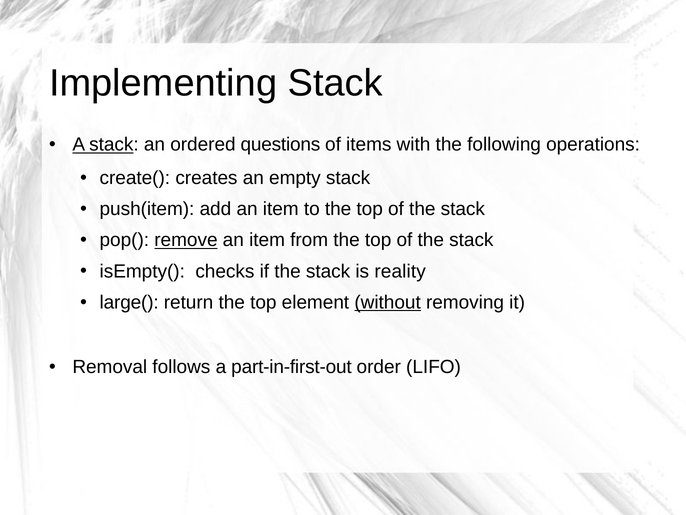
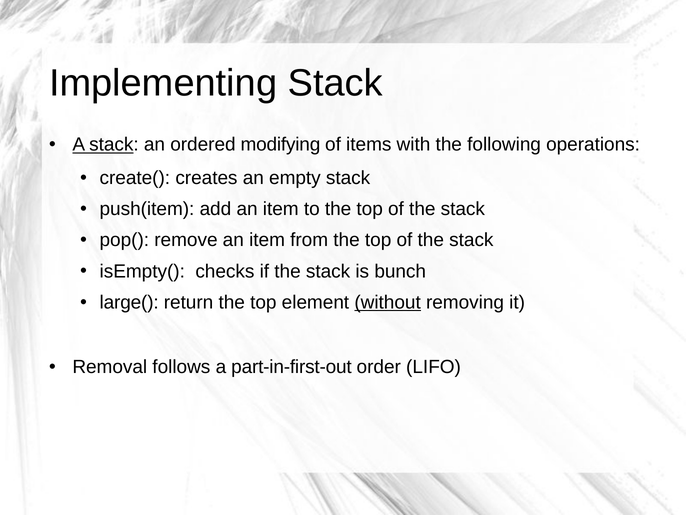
questions: questions -> modifying (280, 144)
remove underline: present -> none (186, 240)
reality: reality -> bunch (400, 271)
